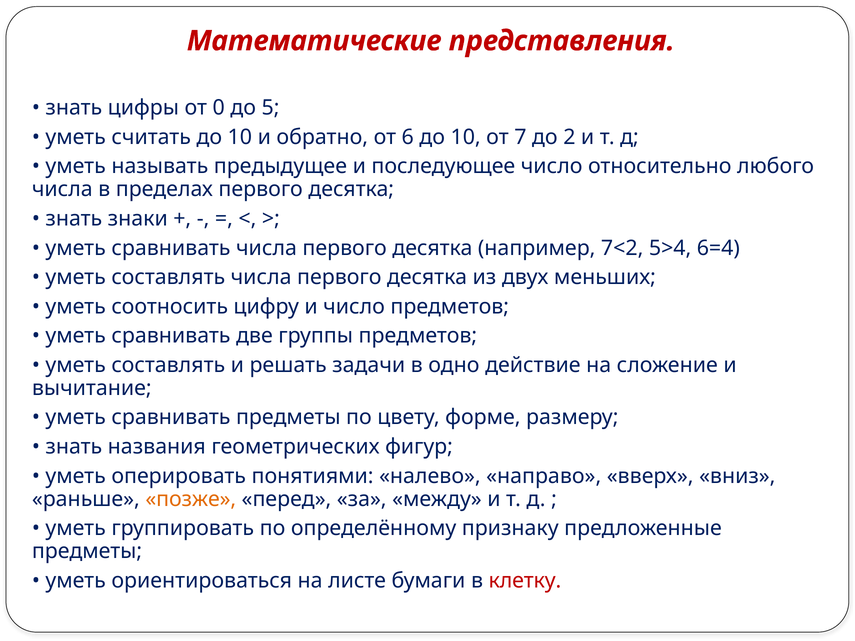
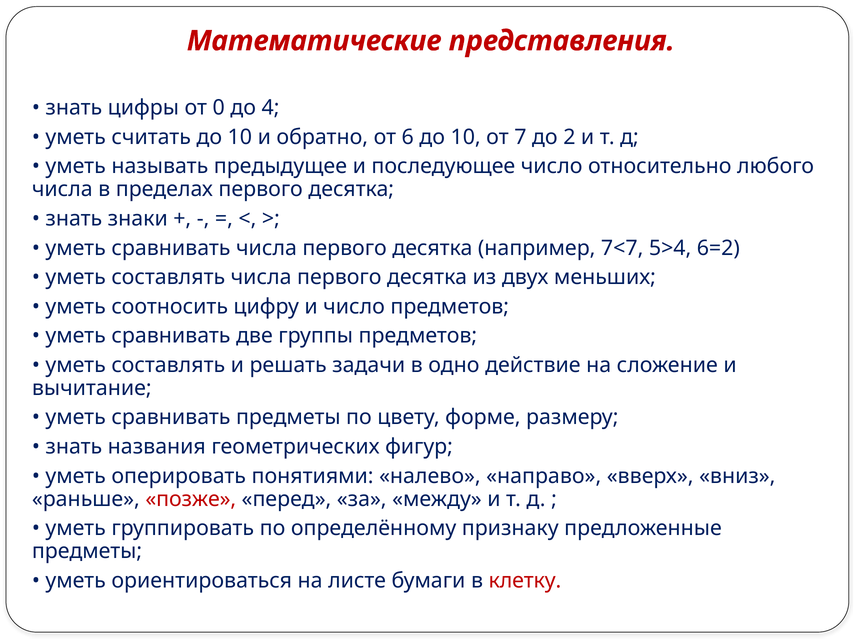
5: 5 -> 4 (271, 108)
7<2: 7<2 -> 7<7 (622, 248)
6=4: 6=4 -> 6=2 (718, 248)
позже colour: orange -> red (191, 499)
